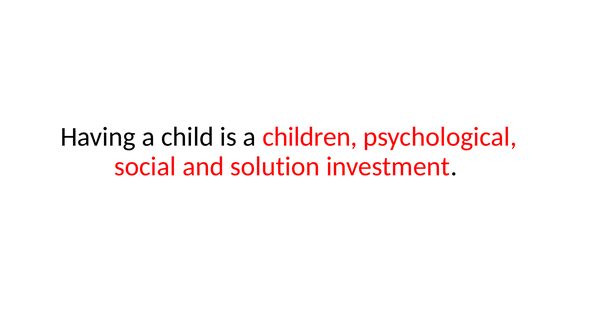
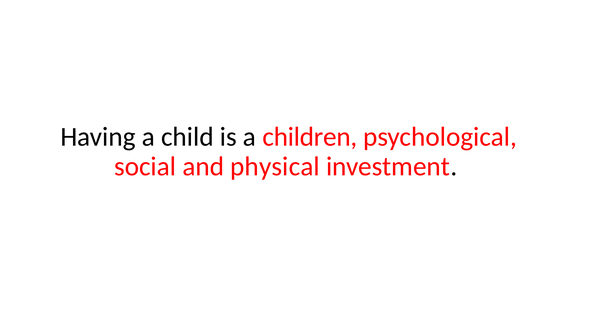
solution: solution -> physical (275, 166)
